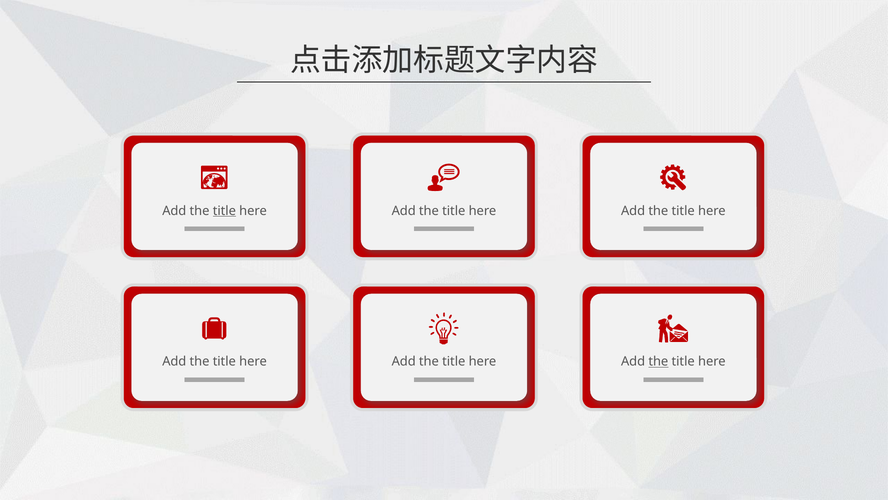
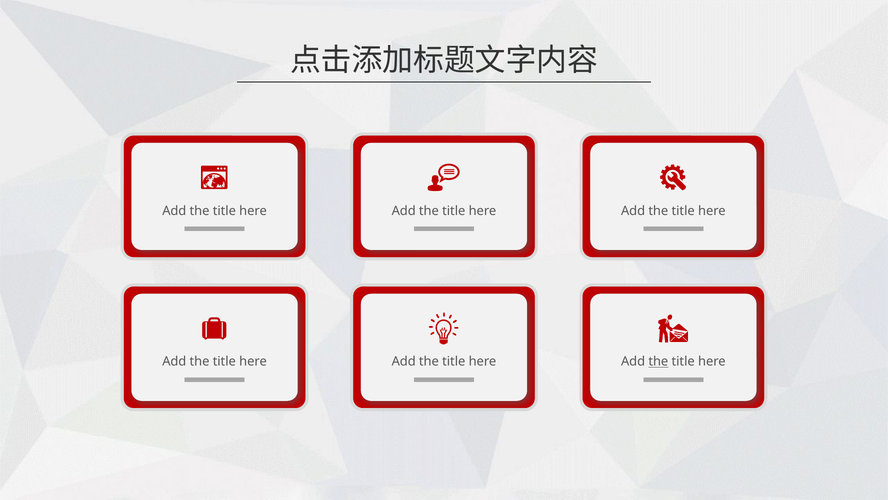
title underline: present -> none (224, 211)
